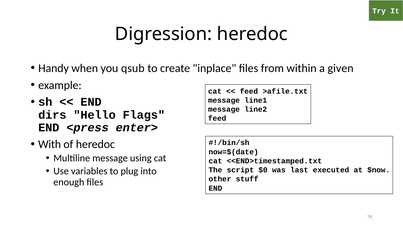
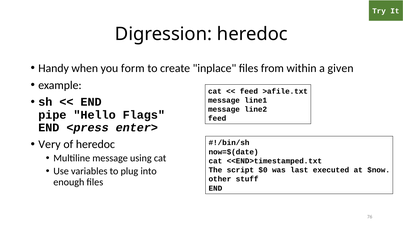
qsub: qsub -> form (133, 68)
dirs: dirs -> pipe (52, 115)
With: With -> Very (49, 144)
